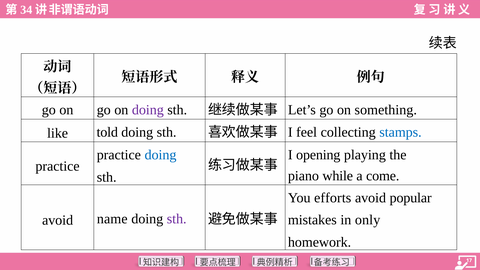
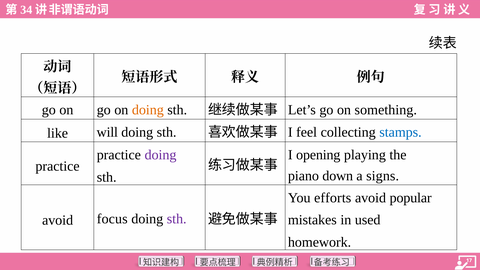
doing colour: purple -> orange (148, 110)
told: told -> will (107, 132)
doing colour: blue -> purple (161, 155)
while: while -> down (338, 176)
come: come -> signs (383, 176)
only: only -> used (368, 220)
name: name -> focus (112, 219)
